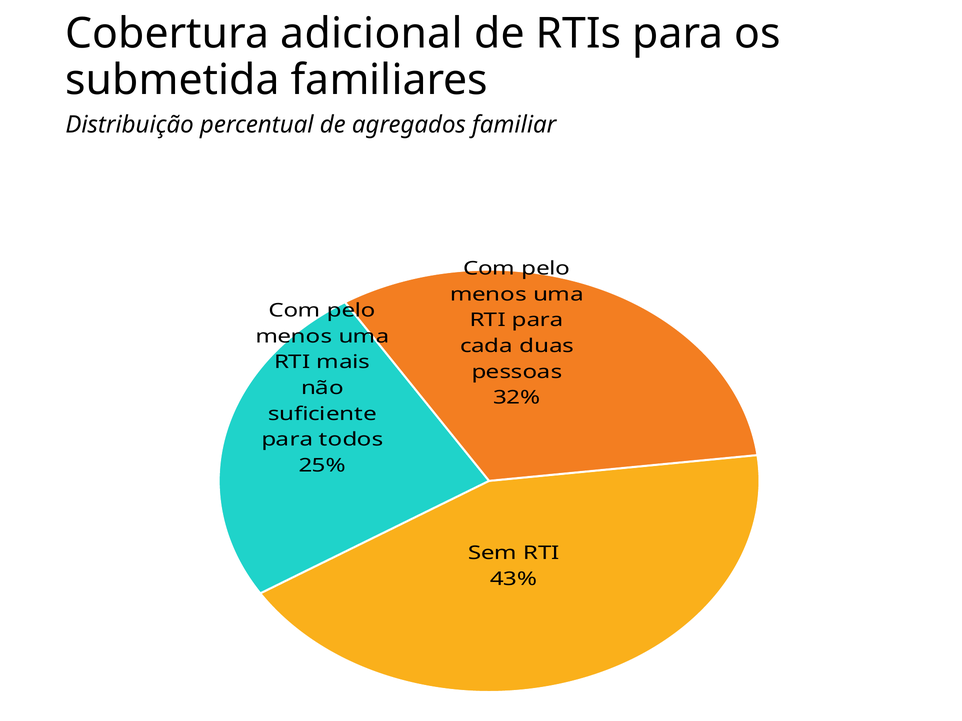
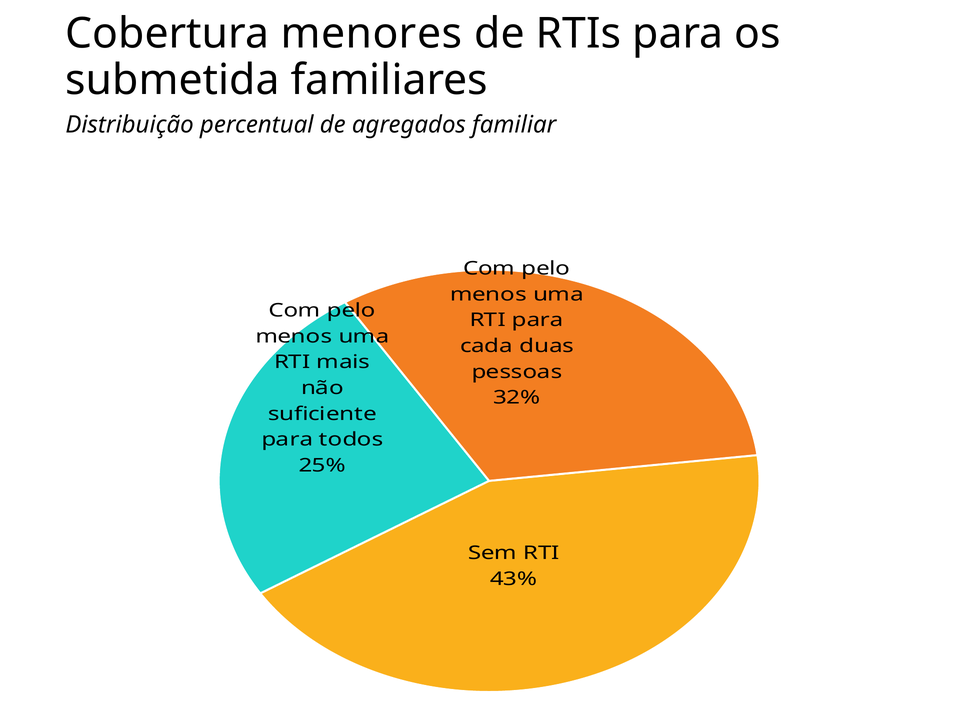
adicional: adicional -> menores (371, 34)
